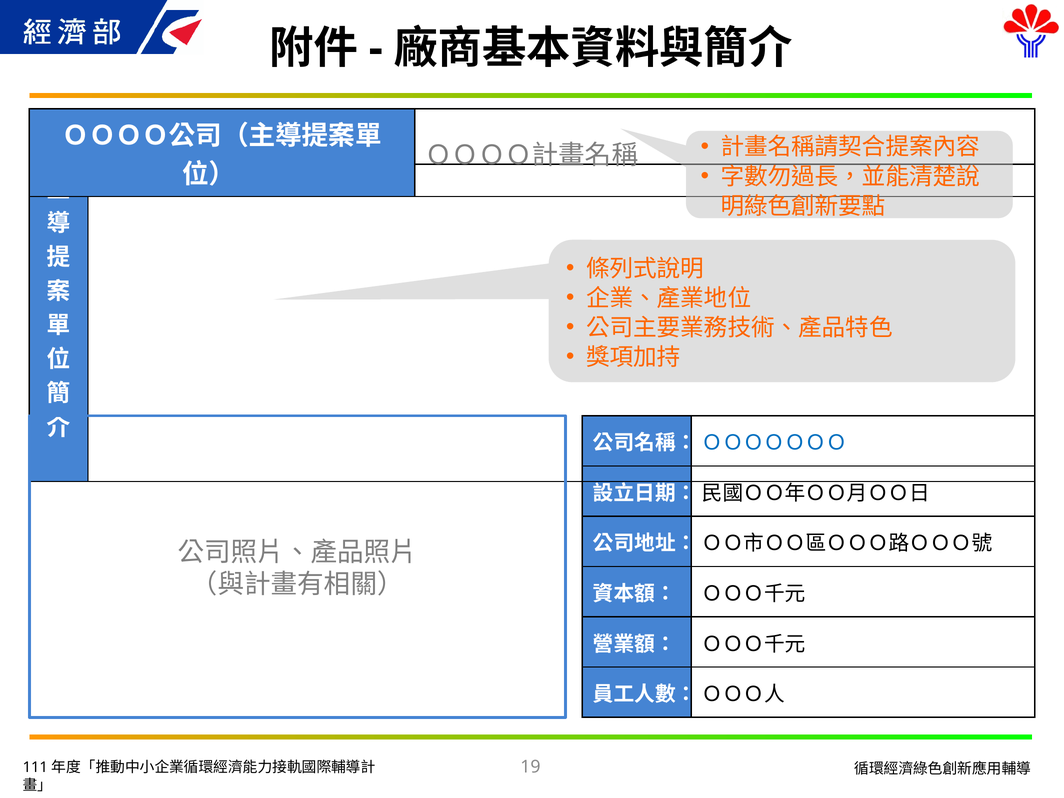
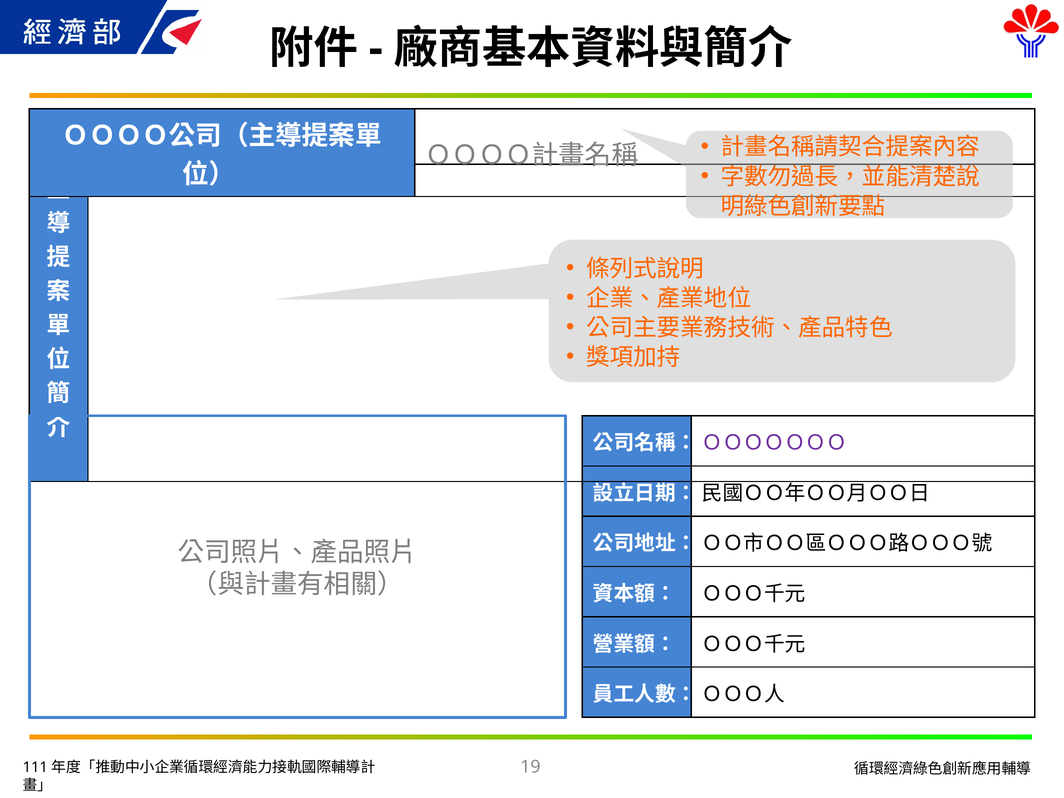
ＯＯＯＯＯＯＯ colour: blue -> purple (774, 443)
